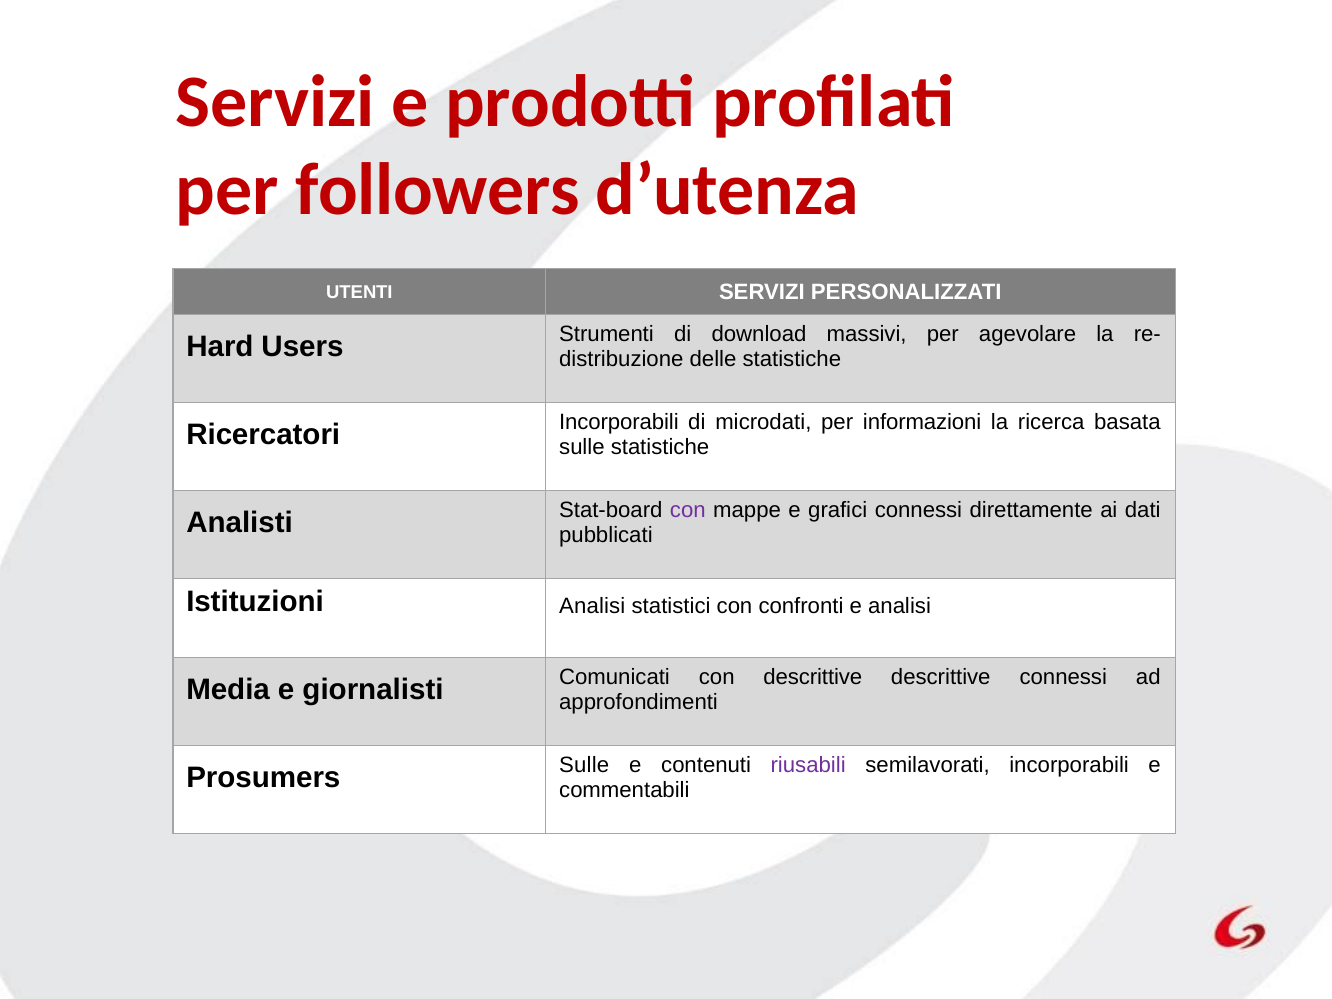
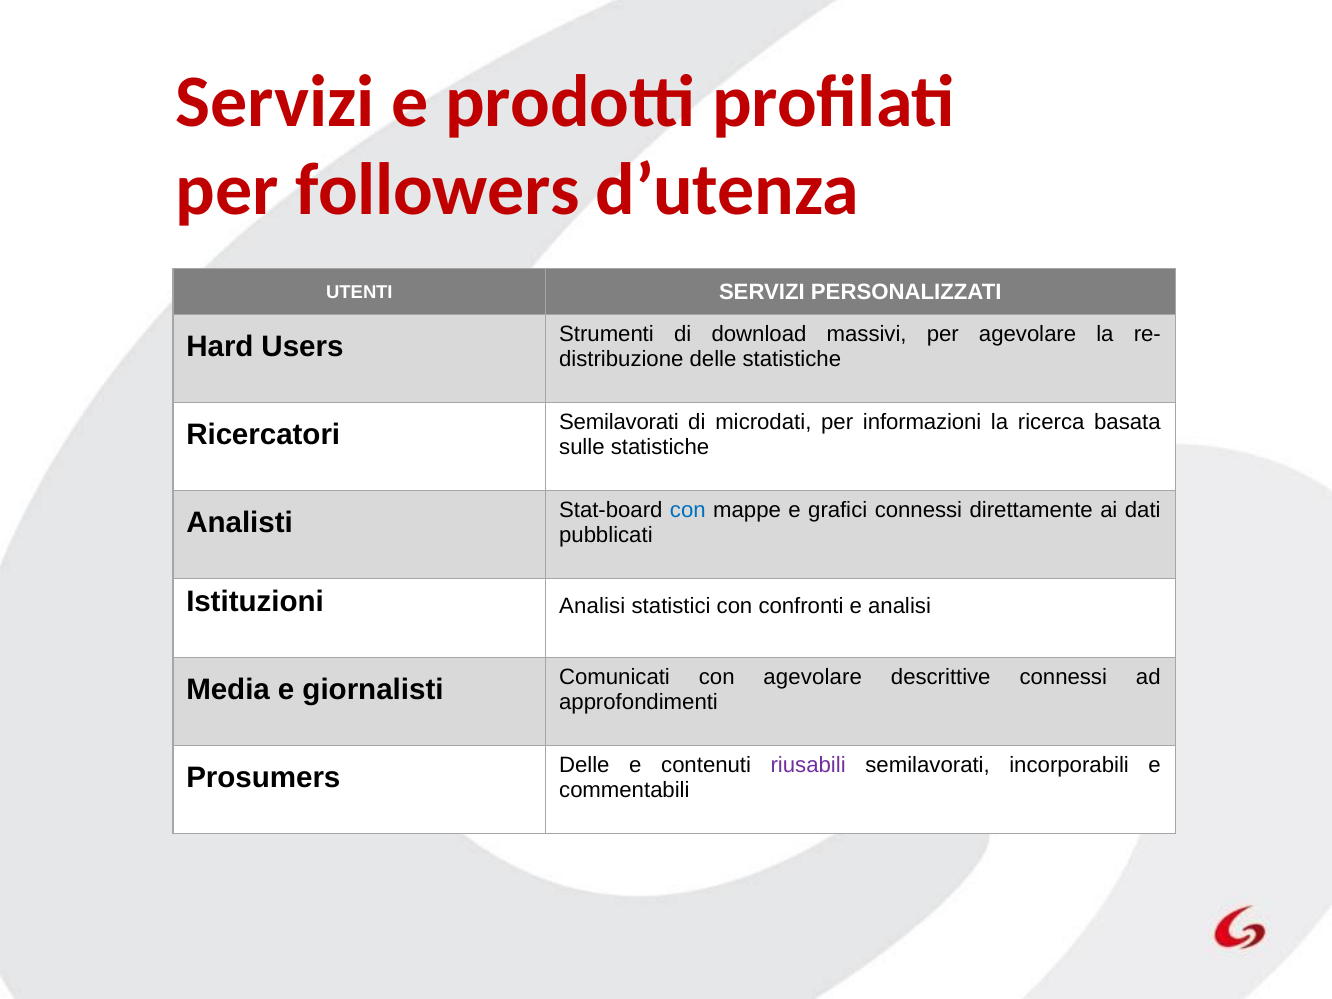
Ricercatori Incorporabili: Incorporabili -> Semilavorati (619, 422)
con colour: purple -> blue (688, 510)
con descrittive: descrittive -> agevolare (813, 677)
Prosumers Sulle: Sulle -> Delle (584, 765)
